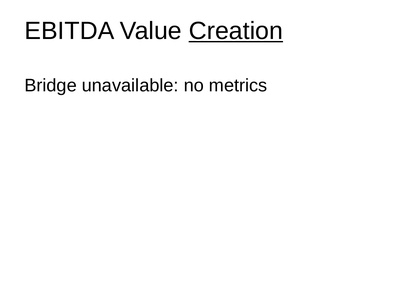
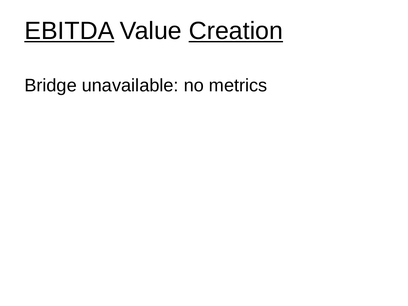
EBITDA underline: none -> present (69, 31)
